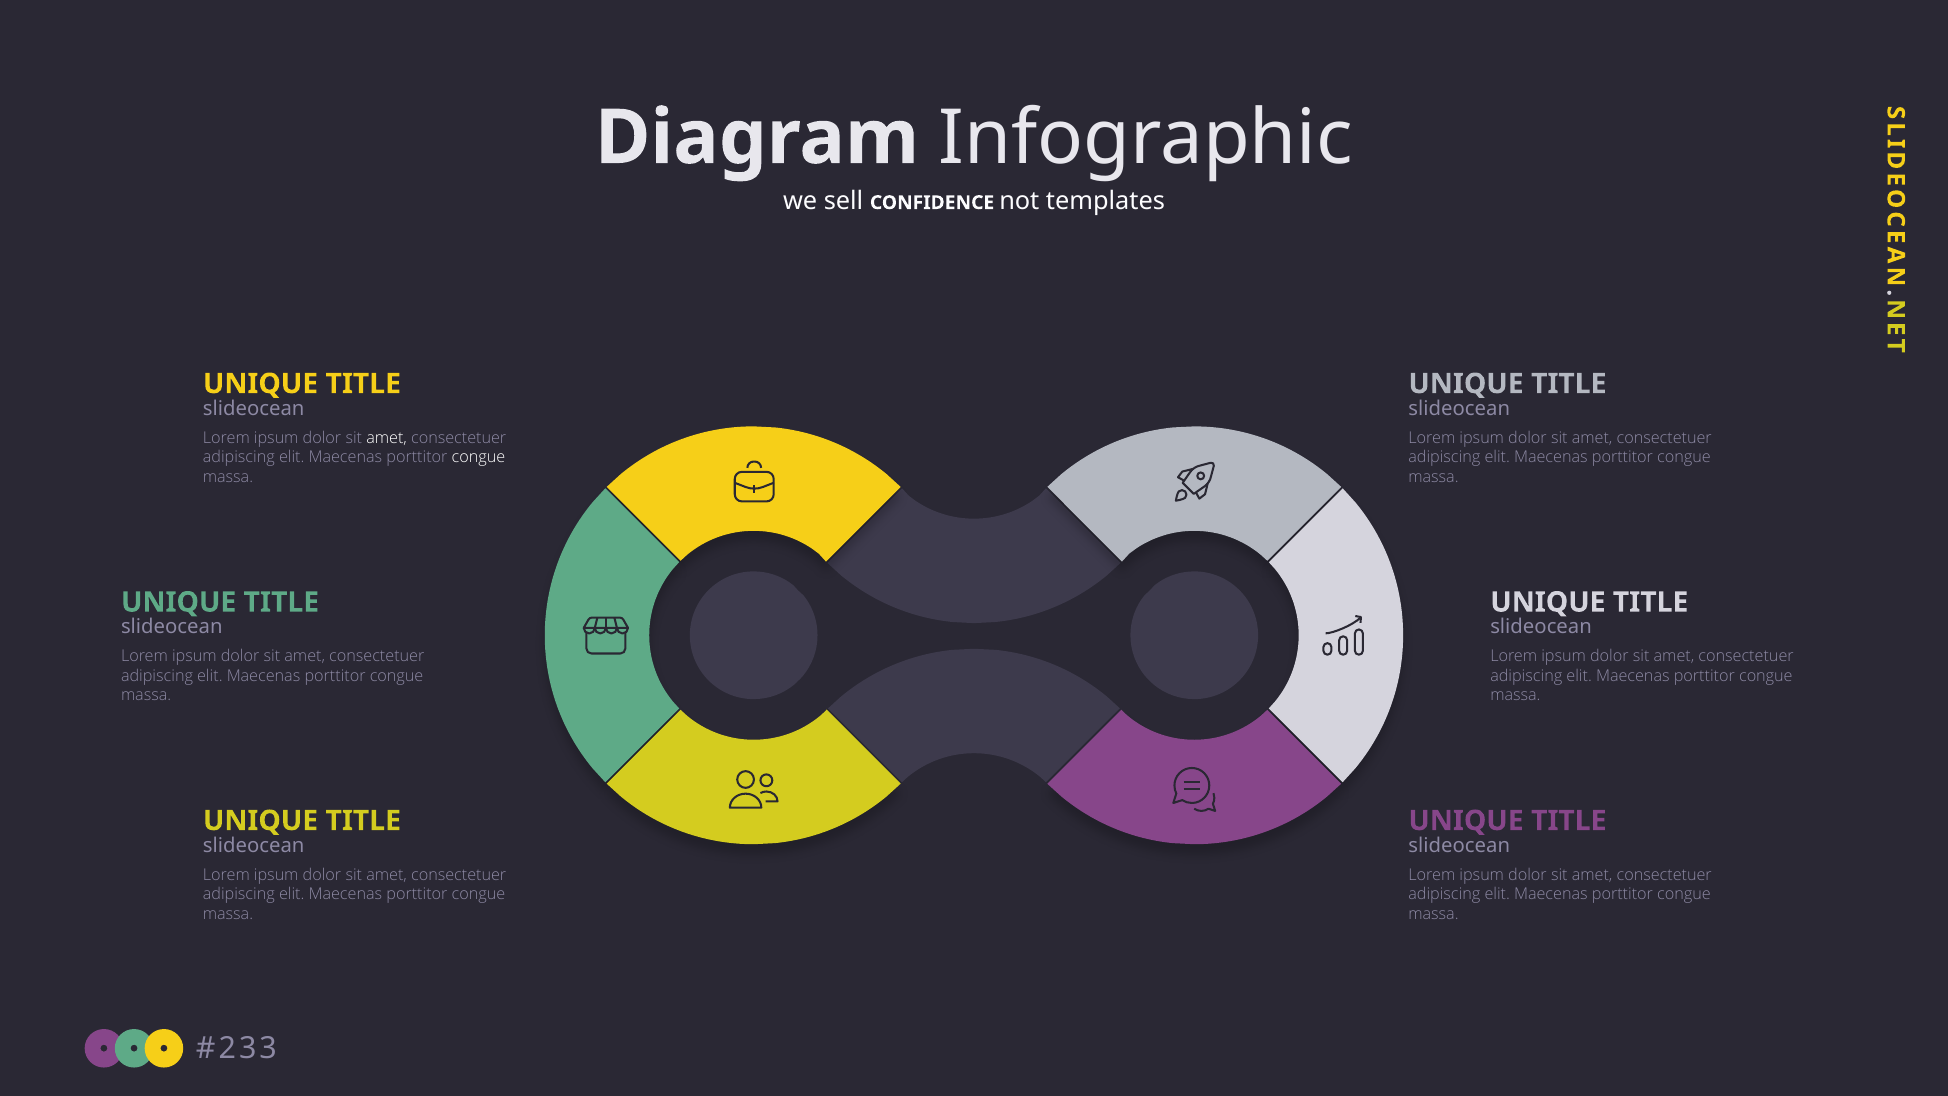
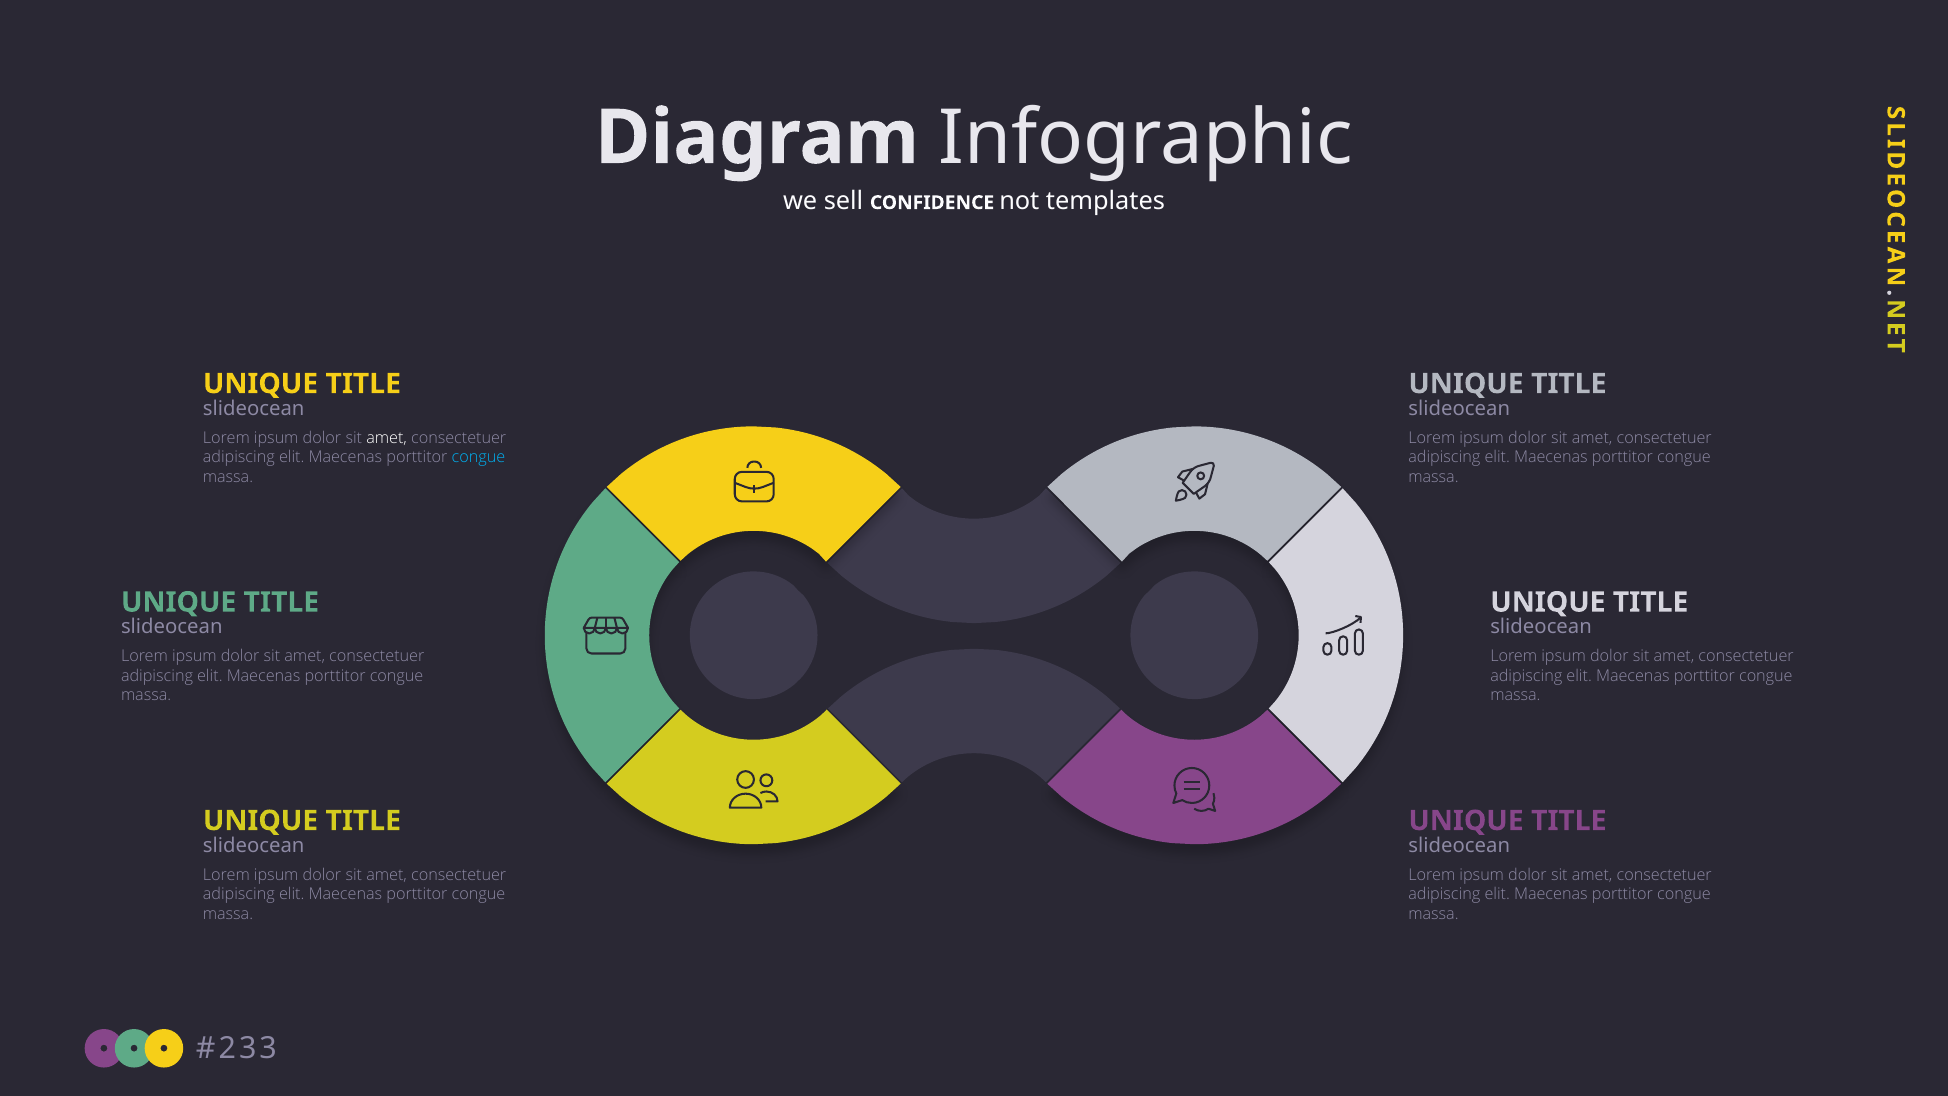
congue colour: white -> light blue (478, 457)
